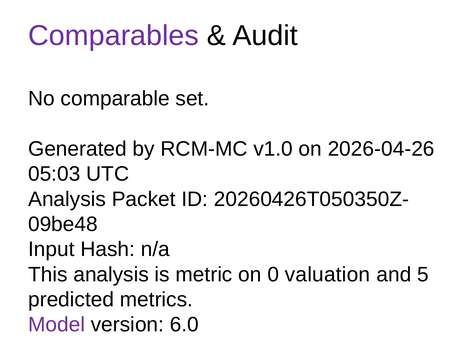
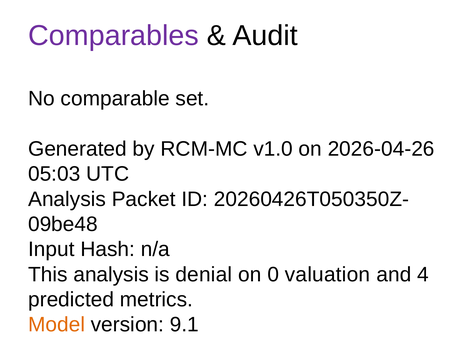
metric: metric -> denial (204, 274)
5: 5 -> 4 (423, 274)
Model colour: purple -> orange (57, 324)
6.0: 6.0 -> 9.1 (184, 324)
